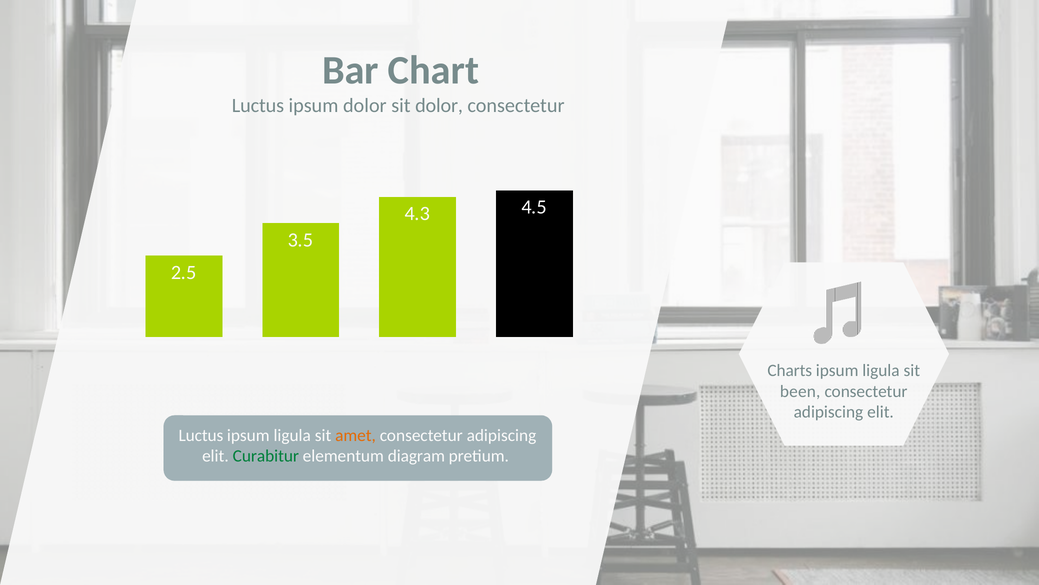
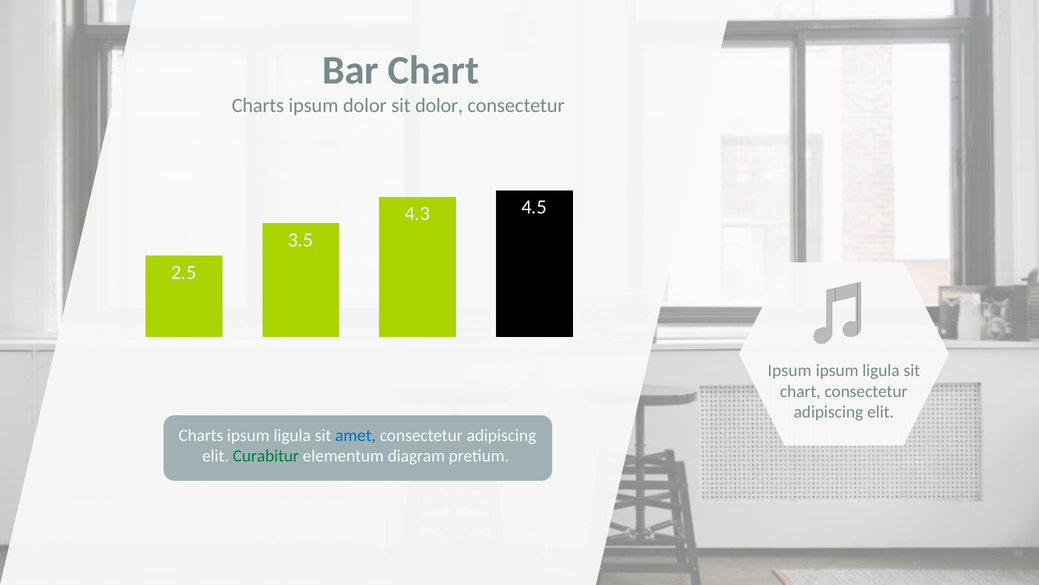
Luctus: Luctus -> Charts (258, 105)
Charts: Charts -> Ipsum (790, 370)
been: been -> chart (800, 391)
Luctus: Luctus -> Charts (201, 435)
amet colour: orange -> blue (355, 435)
